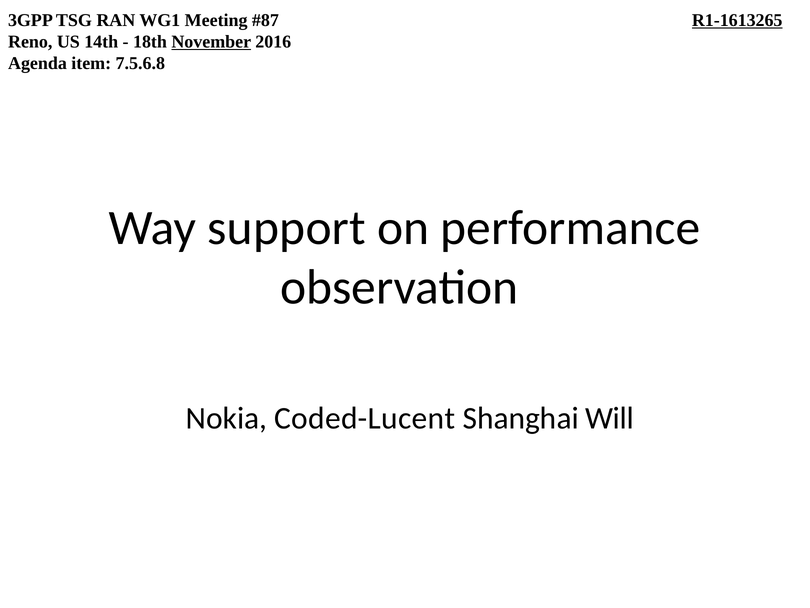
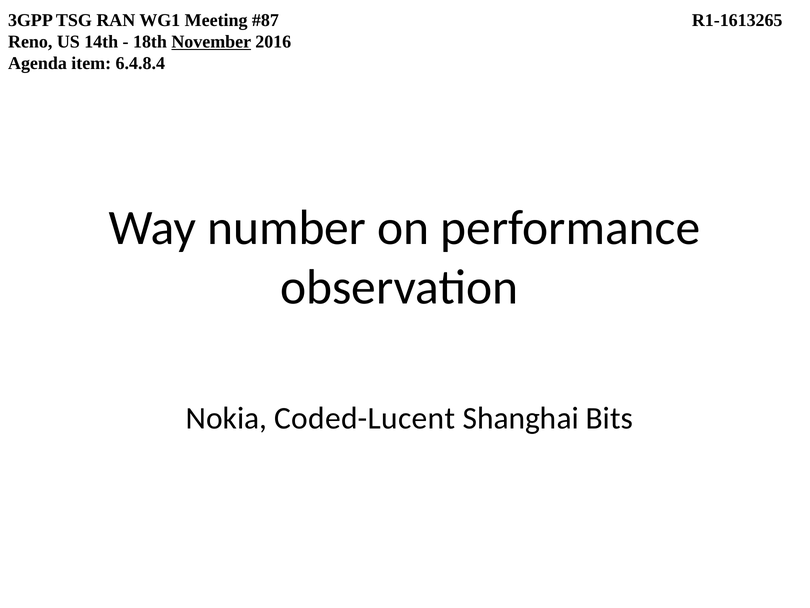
R1-1613265 underline: present -> none (737, 20)
7.5.6.8: 7.5.6.8 -> 6.4.8.4 (140, 63)
support: support -> number (287, 228)
Will: Will -> Bits (609, 418)
